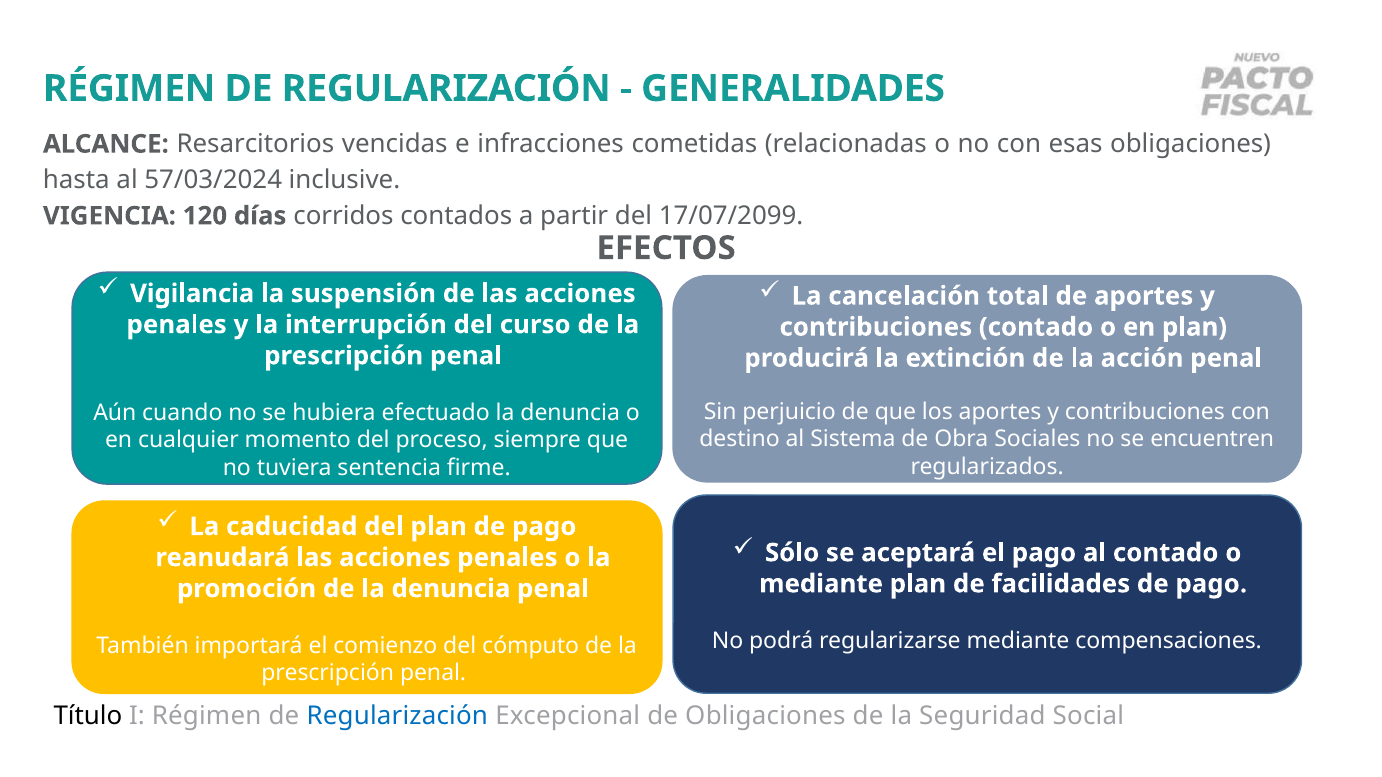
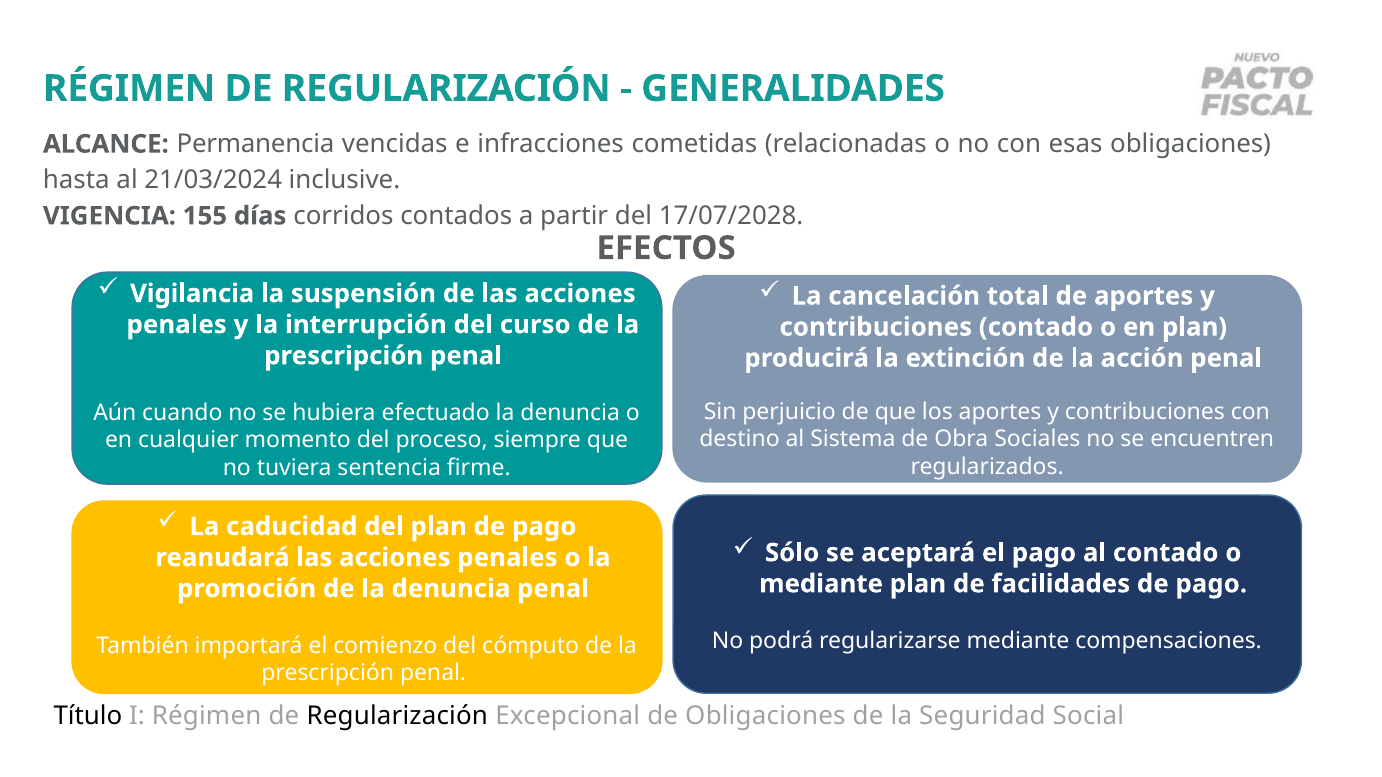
Resarcitorios: Resarcitorios -> Permanencia (255, 144)
57/03/2024: 57/03/2024 -> 21/03/2024 (213, 180)
120: 120 -> 155 (205, 216)
17/07/2099: 17/07/2099 -> 17/07/2028 (731, 216)
Regularización colour: blue -> black (397, 717)
